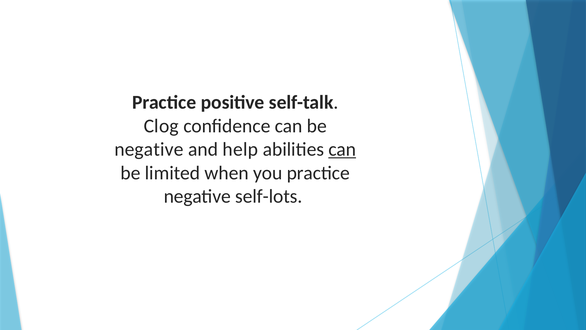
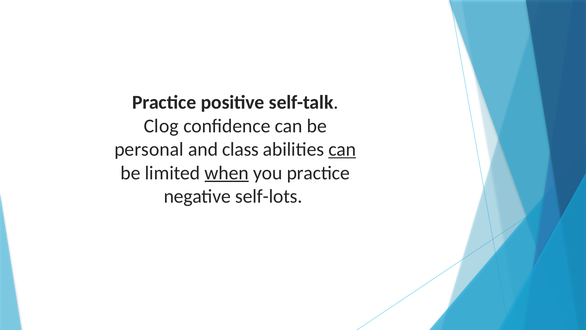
negative: negative -> personal (149, 149)
help: help -> class (240, 149)
when underline: none -> present (227, 173)
